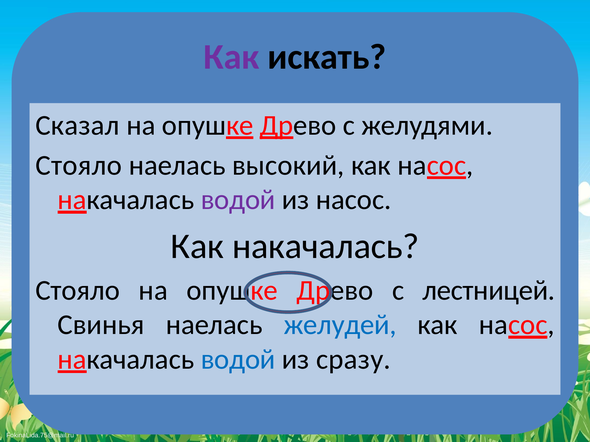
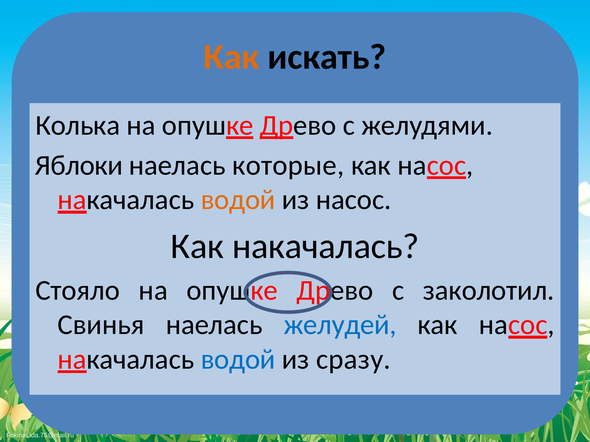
Как colour: purple -> orange (231, 57)
Сказал: Сказал -> Колька (78, 125)
Стояло: Стояло -> Яблоки (79, 166)
высокий: высокий -> которые (288, 166)
водой colour: purple -> orange (238, 200)
лестницей: лестницей -> заколотил (489, 291)
